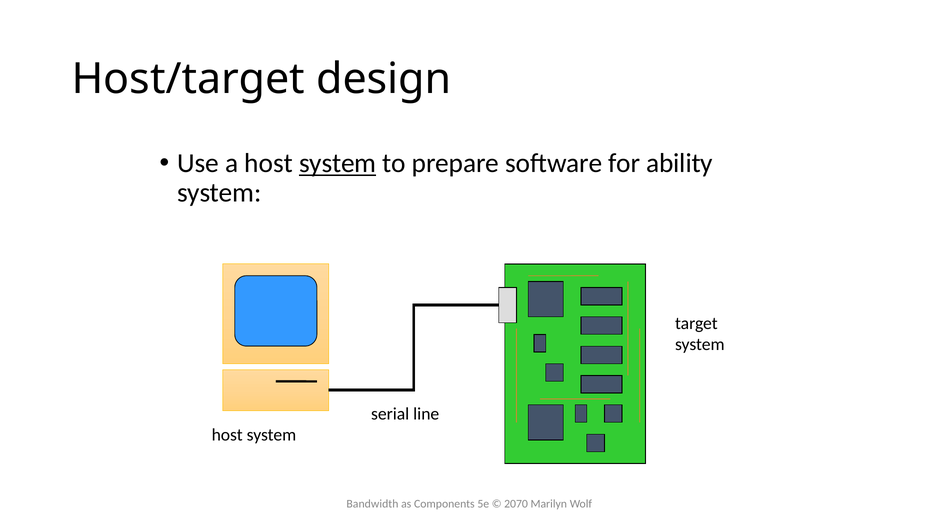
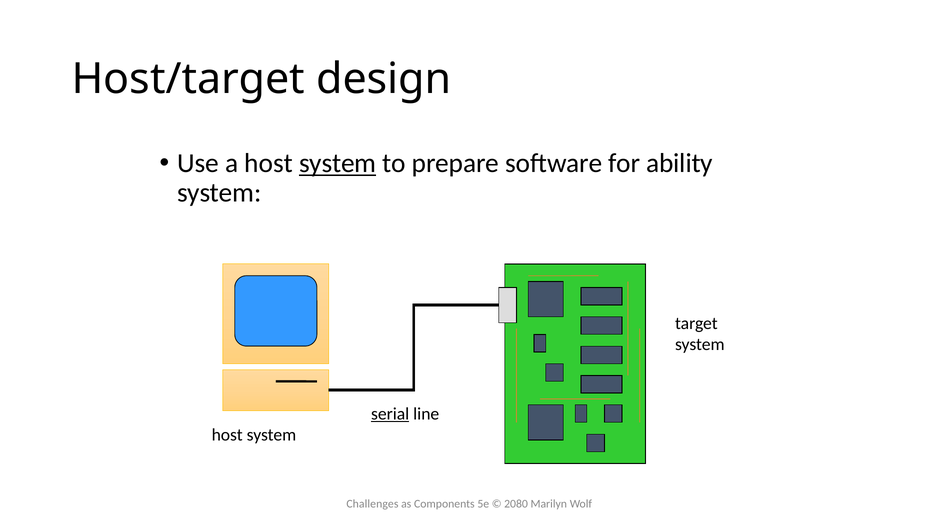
serial underline: none -> present (390, 414)
Bandwidth: Bandwidth -> Challenges (372, 504)
2070: 2070 -> 2080 (516, 504)
